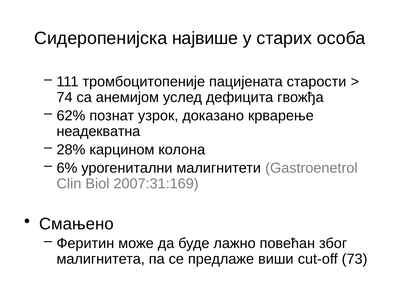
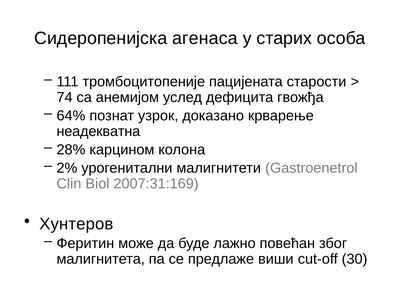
највише: највише -> агенаса (205, 38)
62%: 62% -> 64% (71, 116)
6%: 6% -> 2% (67, 168)
Смањено: Смањено -> Хунтеров (76, 224)
73: 73 -> 30 (355, 259)
